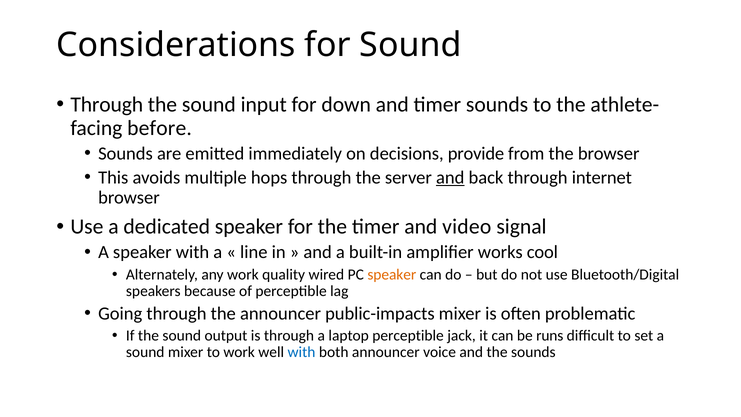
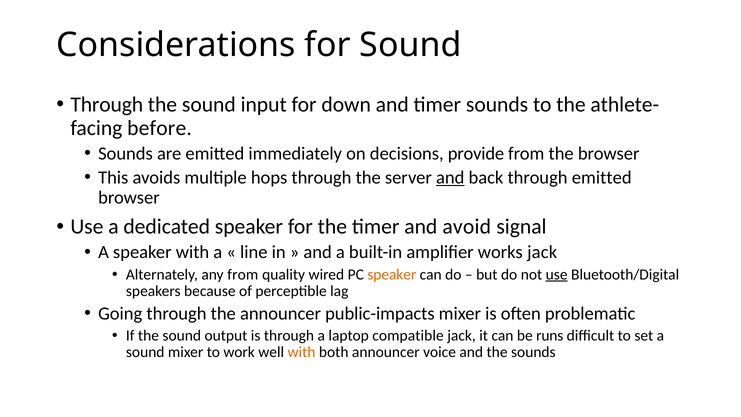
through internet: internet -> emitted (602, 177)
video: video -> avoid (467, 227)
works cool: cool -> jack (542, 252)
any work: work -> from (243, 274)
use underline: none -> present (557, 274)
laptop perceptible: perceptible -> compatible (408, 335)
with colour: blue -> orange (302, 352)
